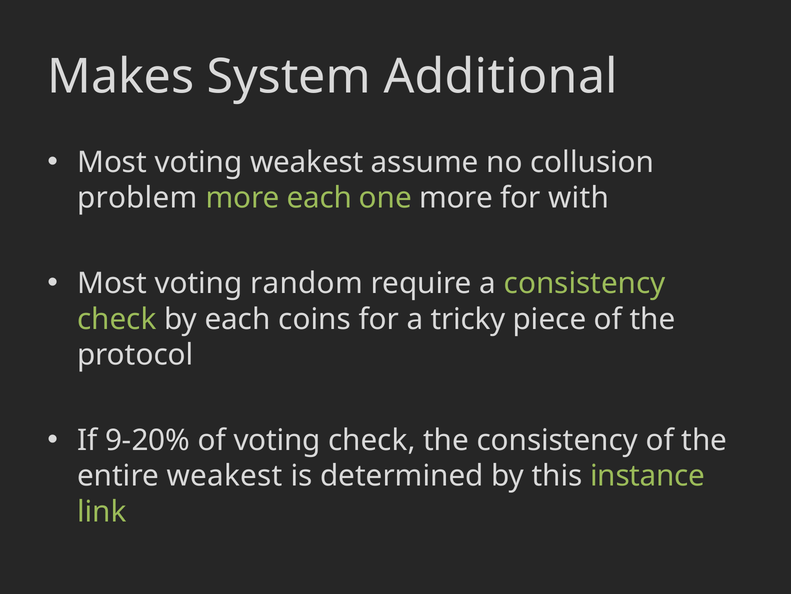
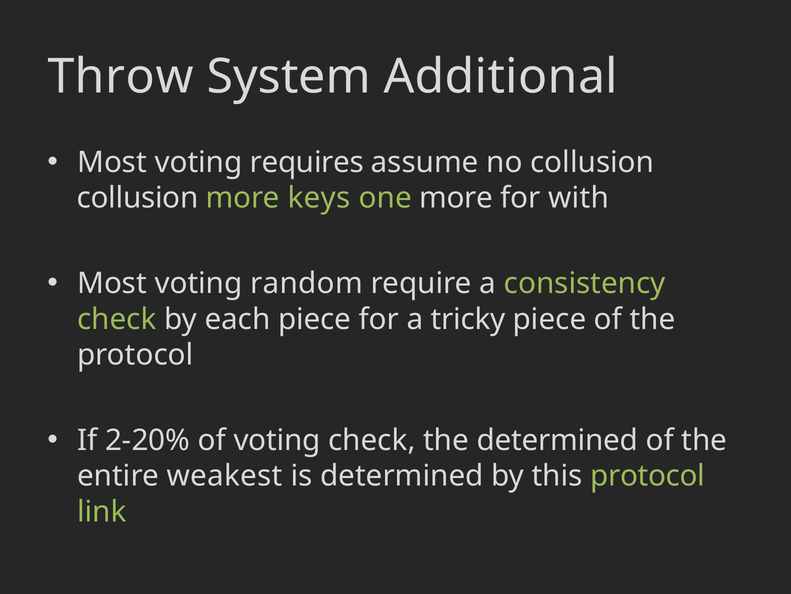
Makes: Makes -> Throw (121, 77)
voting weakest: weakest -> requires (307, 162)
problem: problem -> collusion (138, 198)
more each: each -> keys (319, 198)
each coins: coins -> piece (315, 319)
9-20%: 9-20% -> 2-20% (148, 440)
the consistency: consistency -> determined (557, 440)
this instance: instance -> protocol (648, 475)
